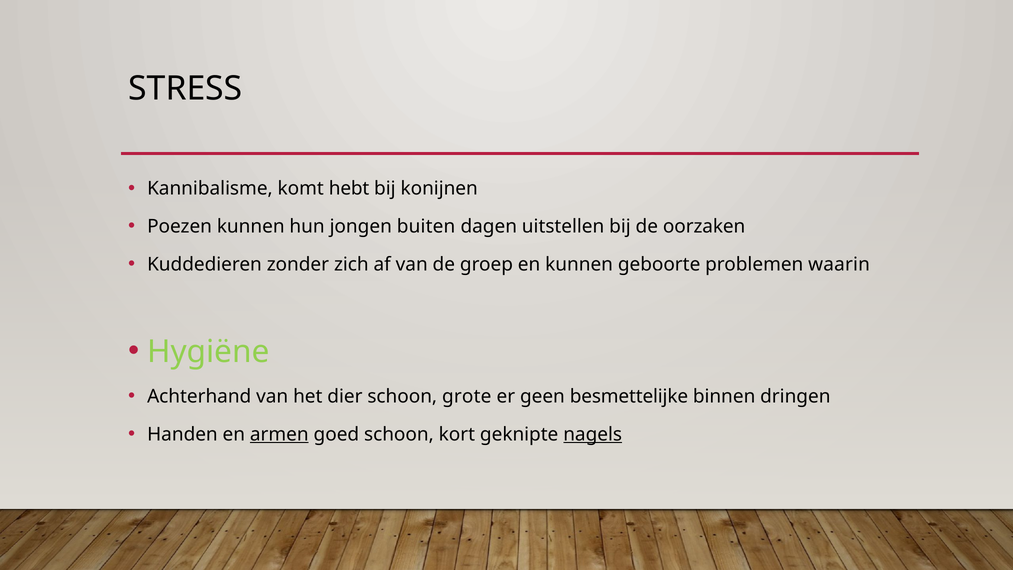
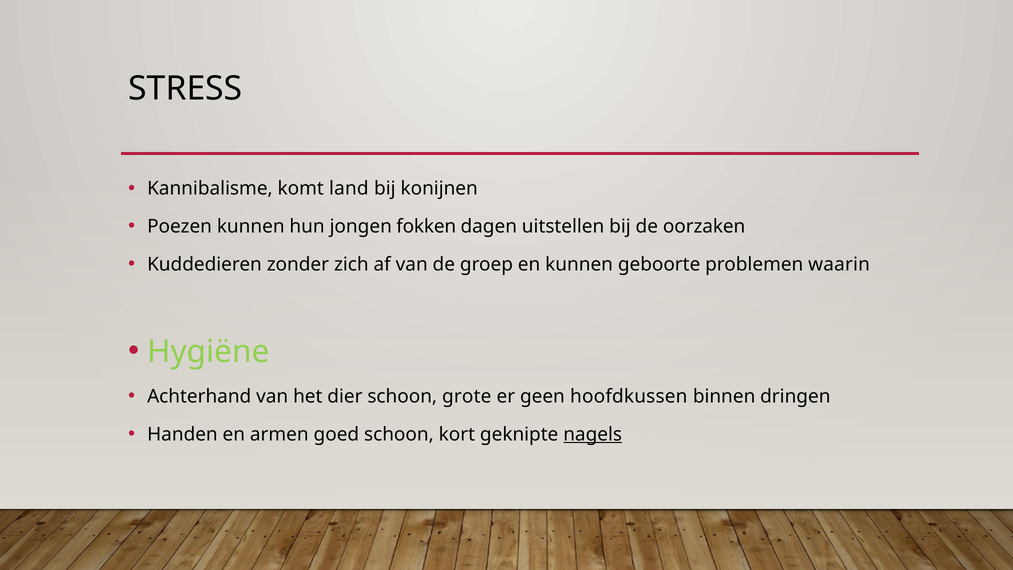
hebt: hebt -> land (349, 189)
buiten: buiten -> fokken (426, 226)
besmettelijke: besmettelijke -> hoofdkussen (629, 396)
armen underline: present -> none (279, 434)
